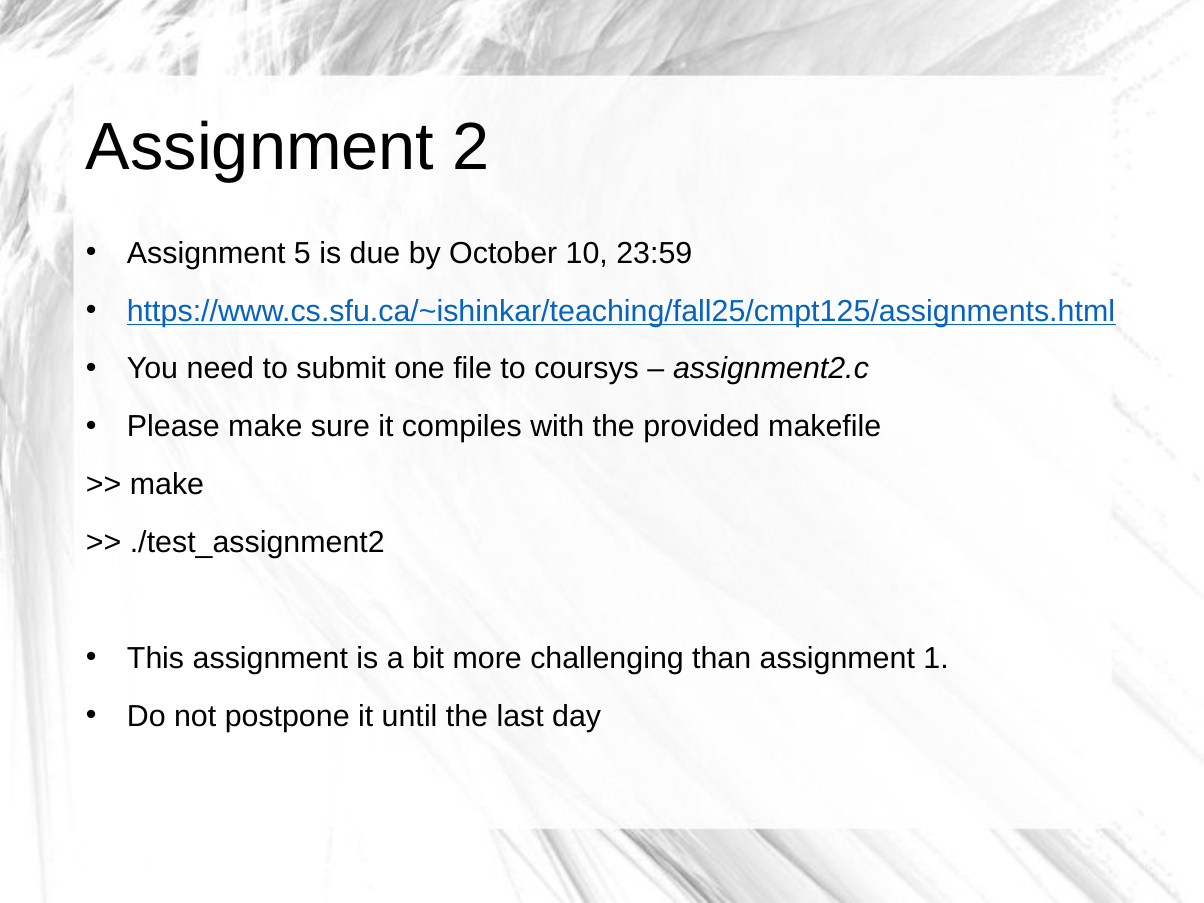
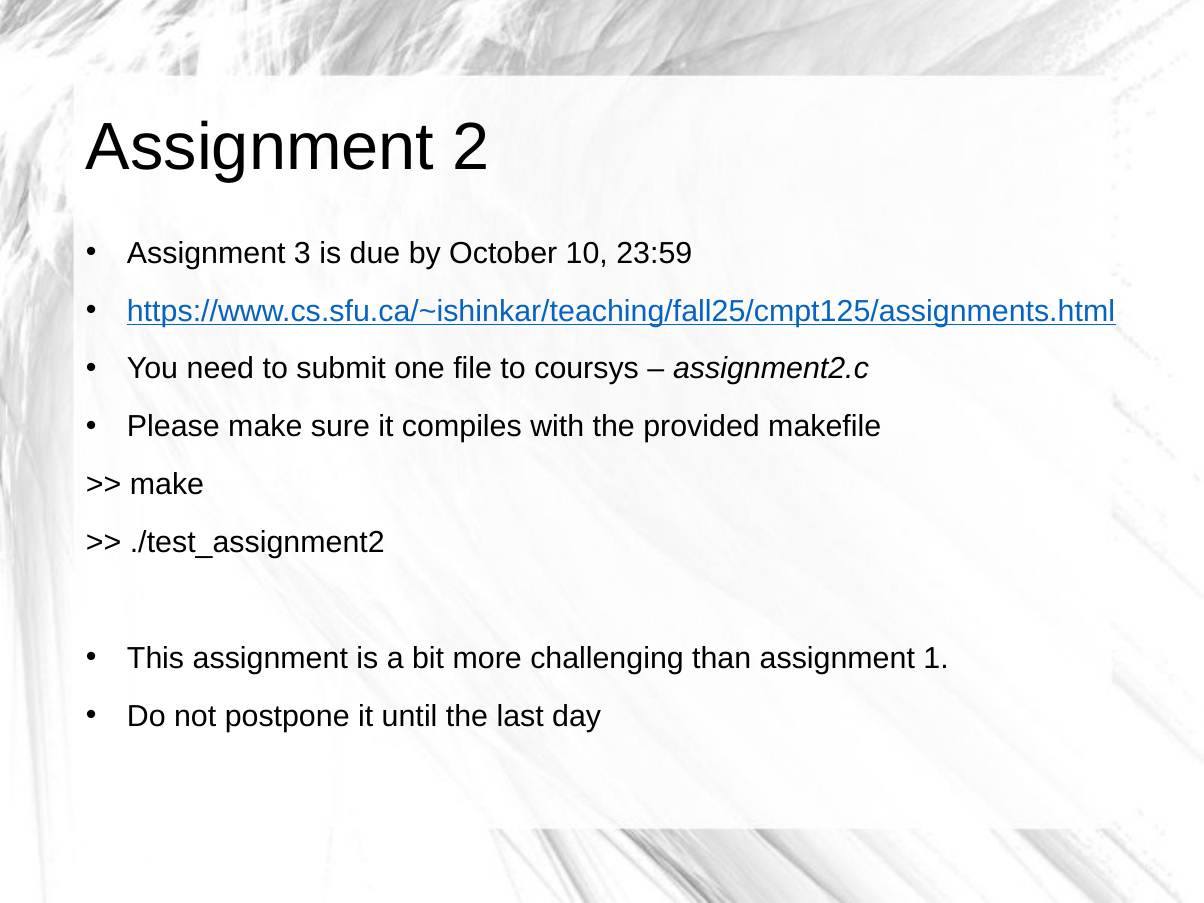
5: 5 -> 3 (302, 253)
